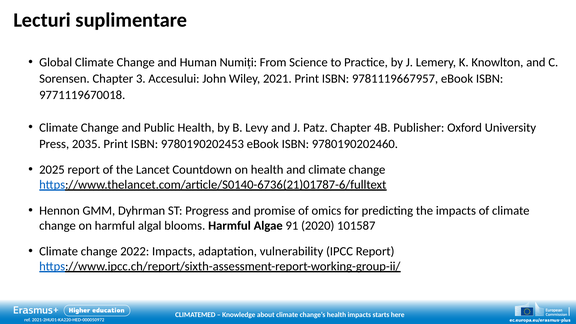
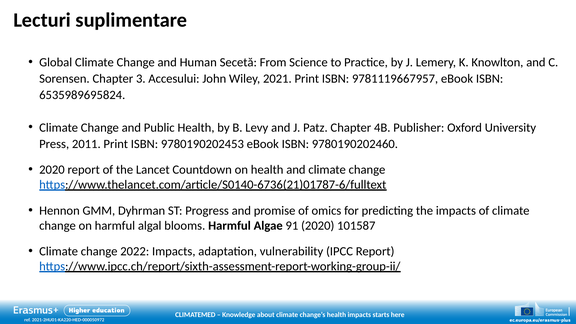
Numiți: Numiți -> Secetă (238, 62)
9771119670018: 9771119670018 -> 6535989695824 (82, 95)
2035: 2035 -> 2011 (86, 144)
2025: 2025 -> 2020 (52, 170)
